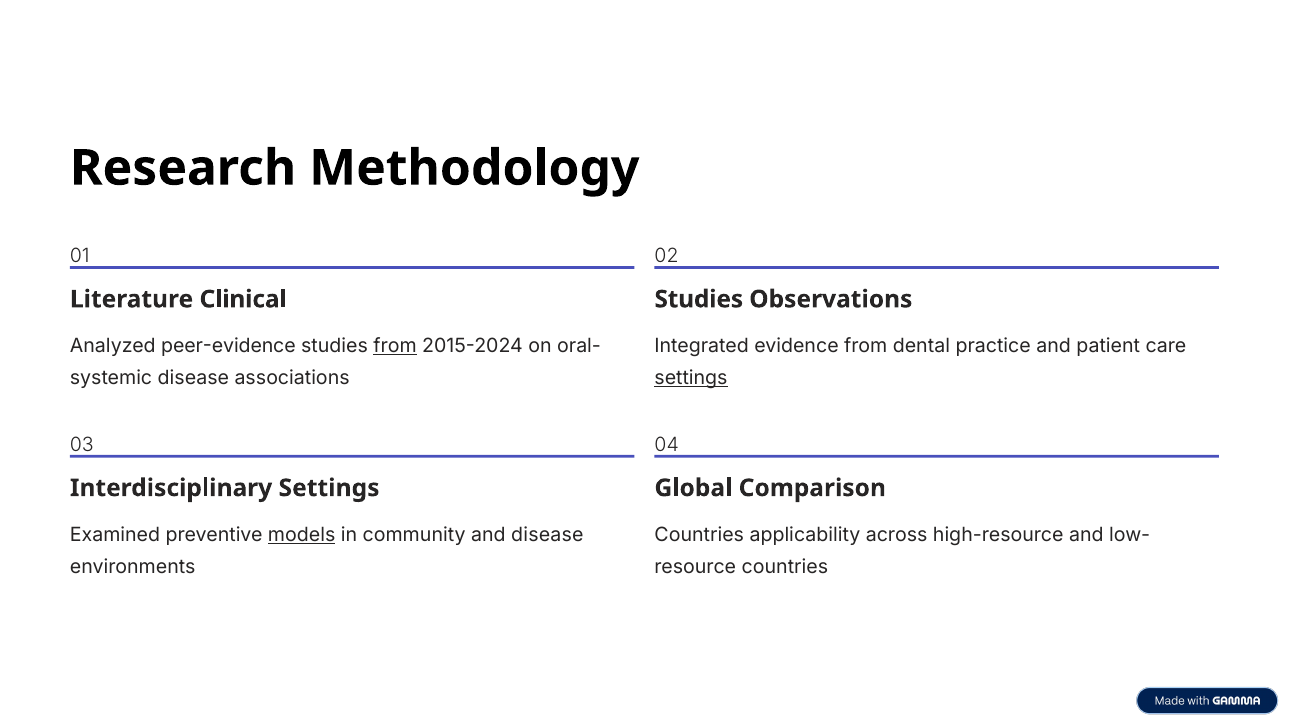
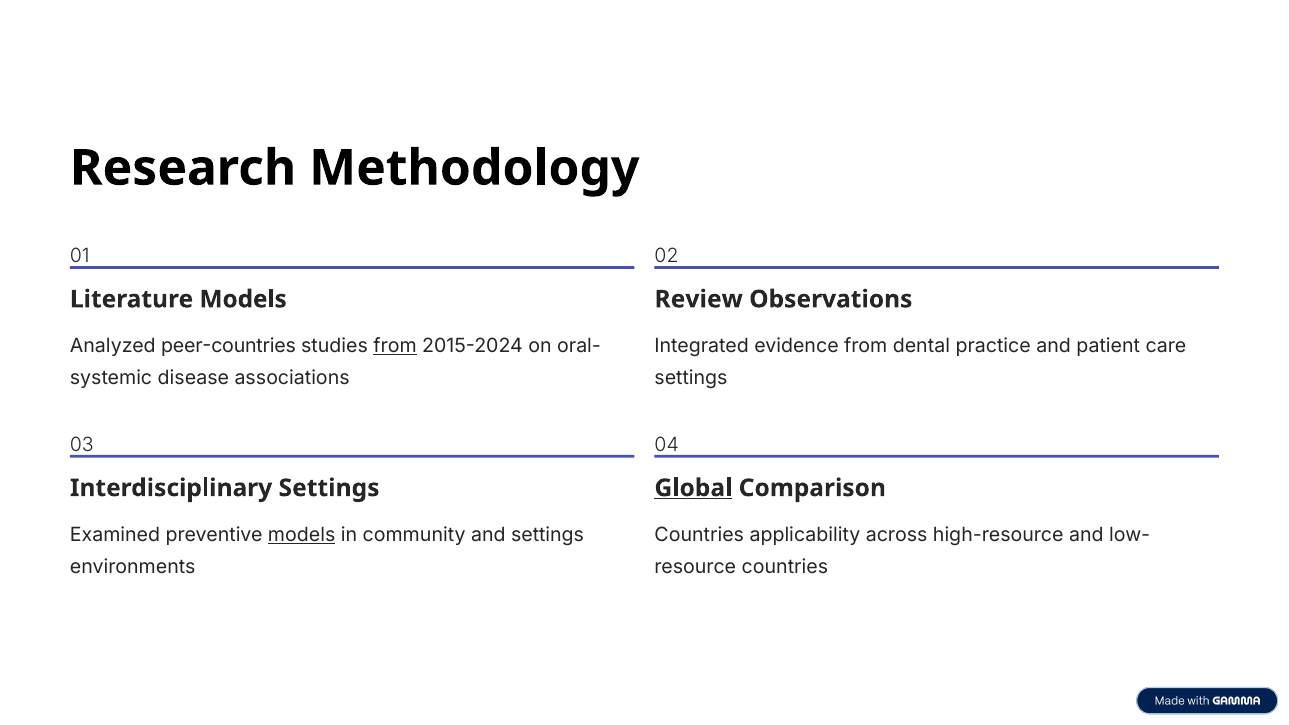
Literature Clinical: Clinical -> Models (243, 299)
Studies: Studies -> Review (699, 299)
peer-evidence: peer-evidence -> peer-countries (229, 346)
settings underline: present -> none (691, 378)
Global underline: none -> present (693, 488)
and disease: disease -> settings (548, 535)
